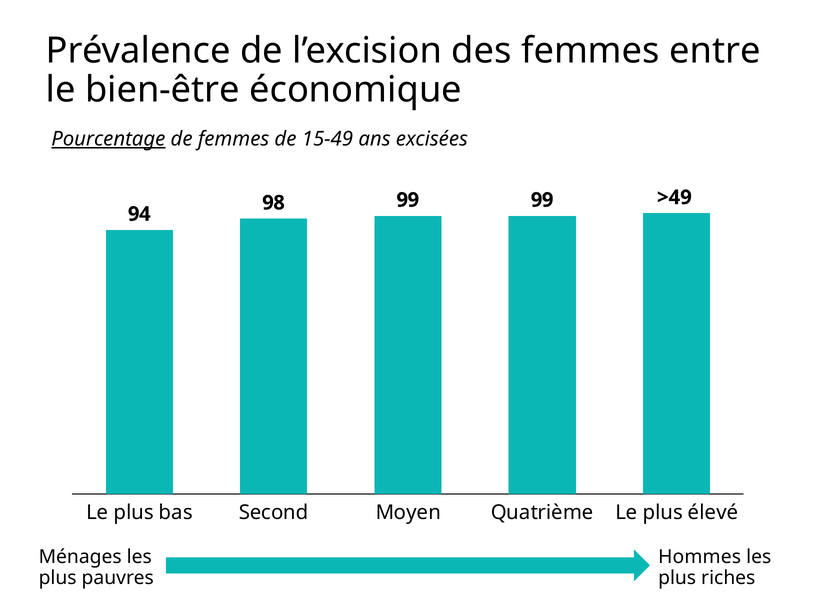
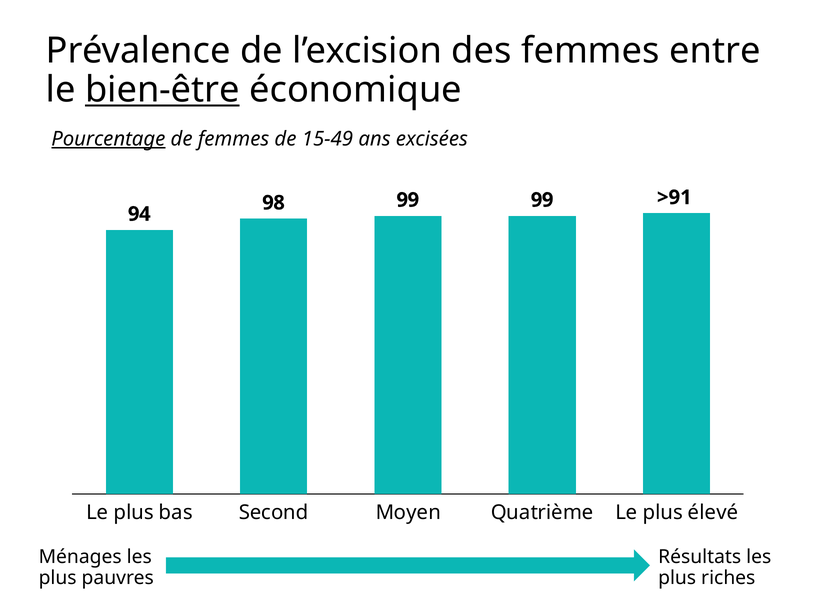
bien-être underline: none -> present (162, 90)
>49: >49 -> >91 (674, 197)
Hommes: Hommes -> Résultats (700, 557)
